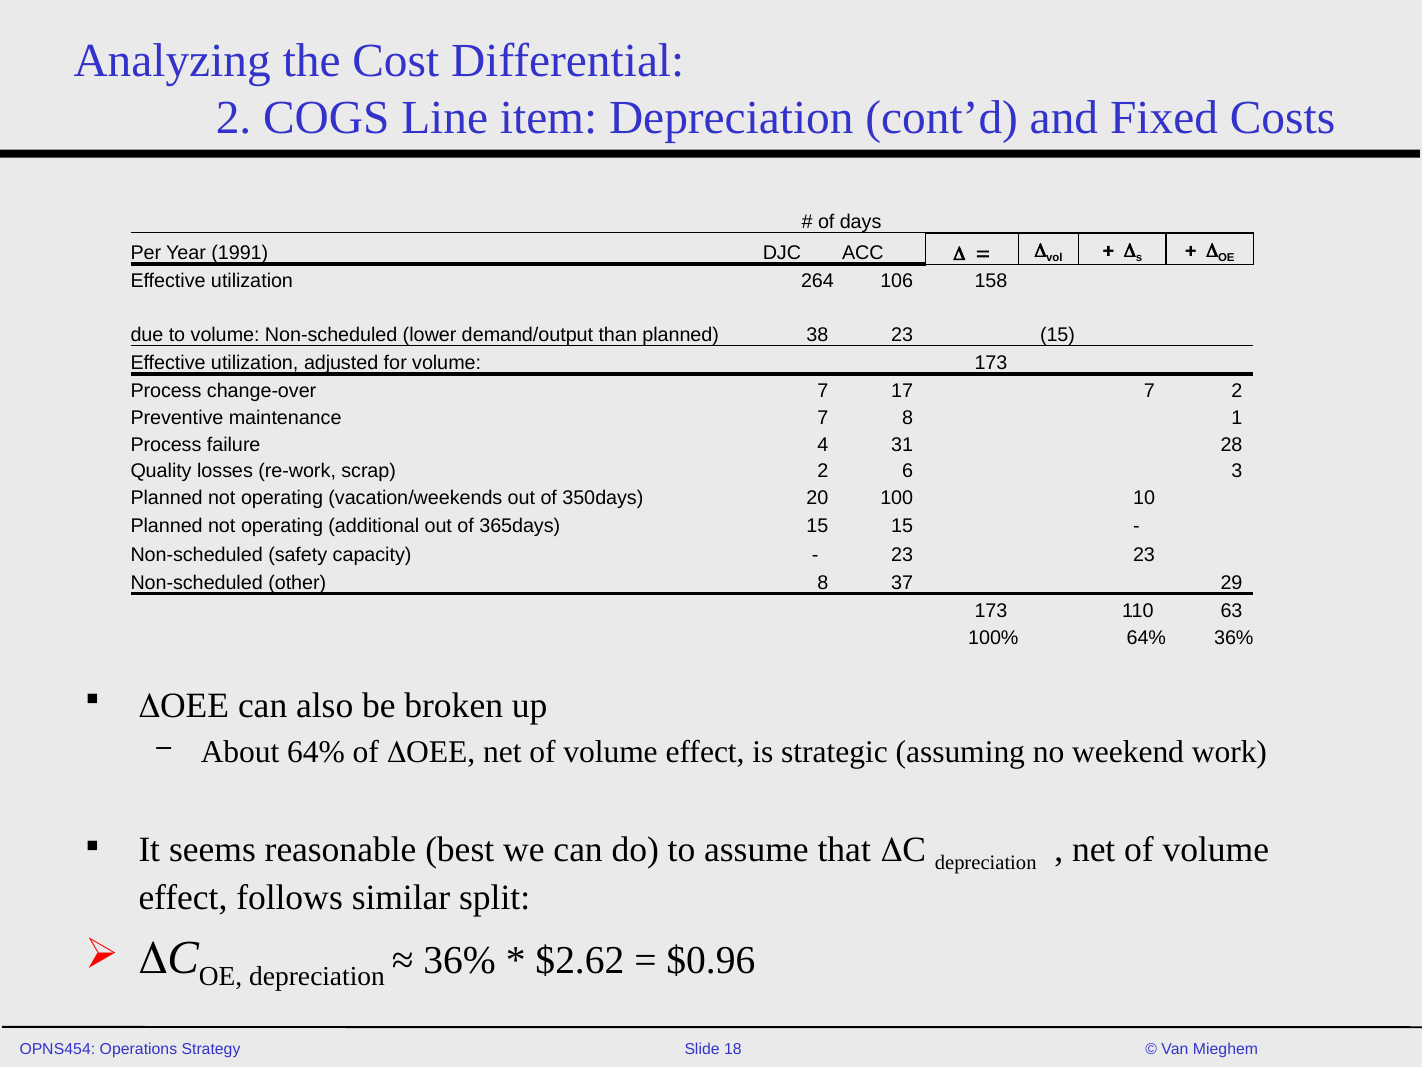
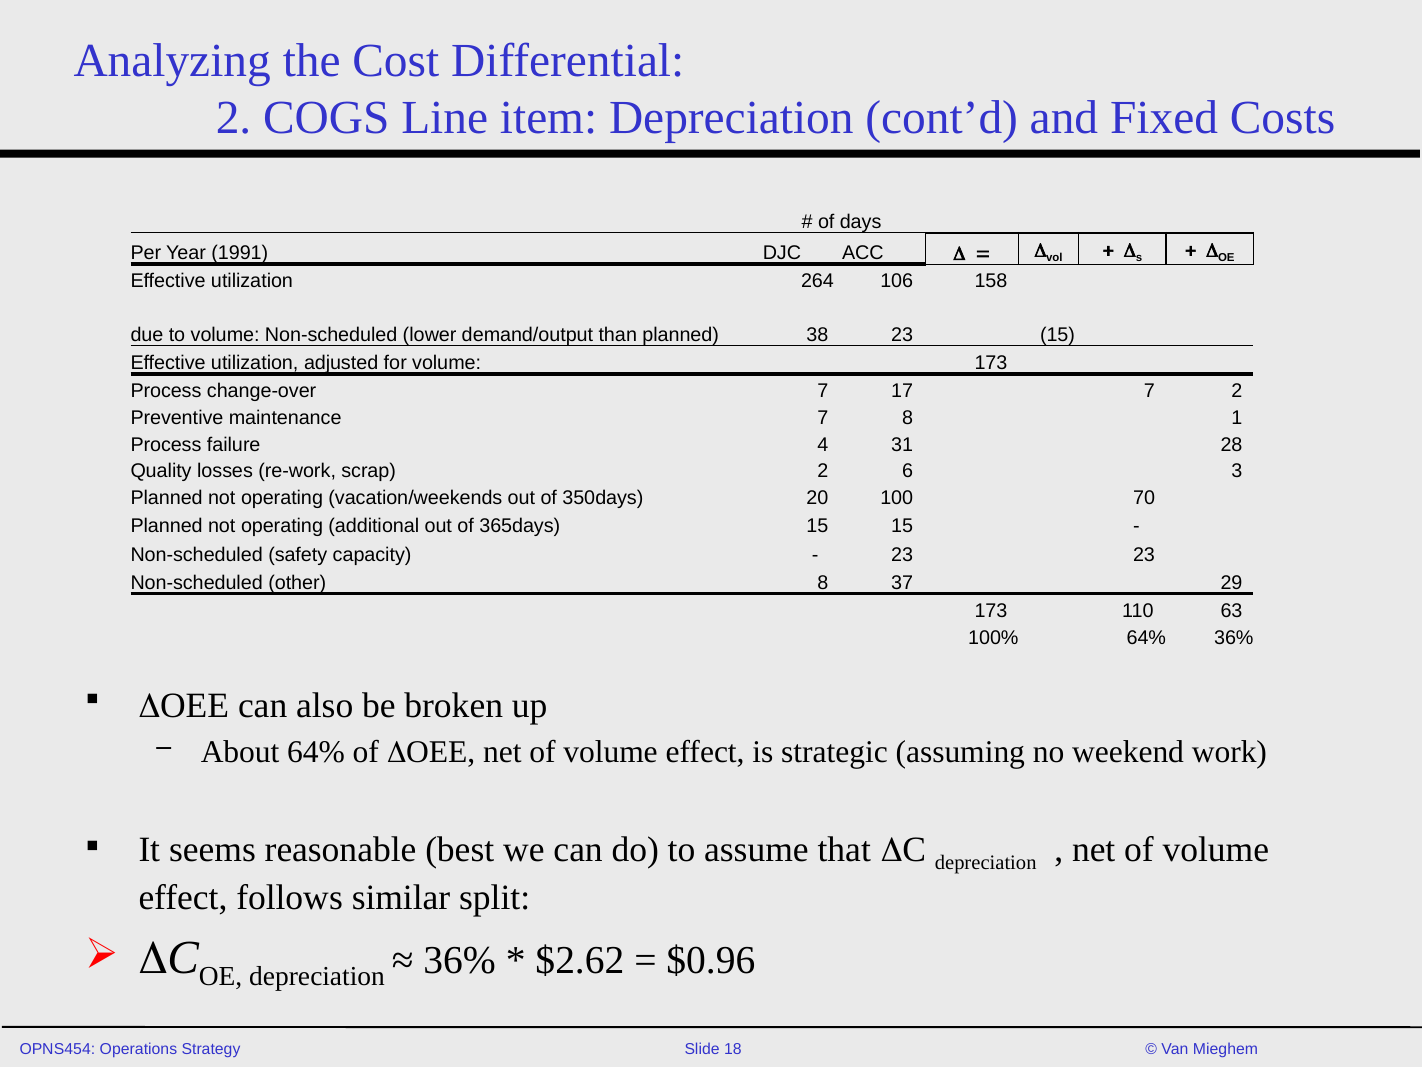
10: 10 -> 70 (1144, 498)
